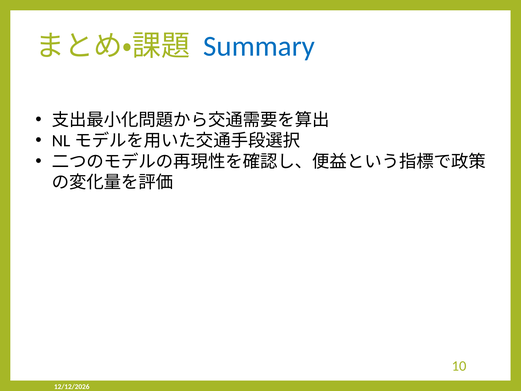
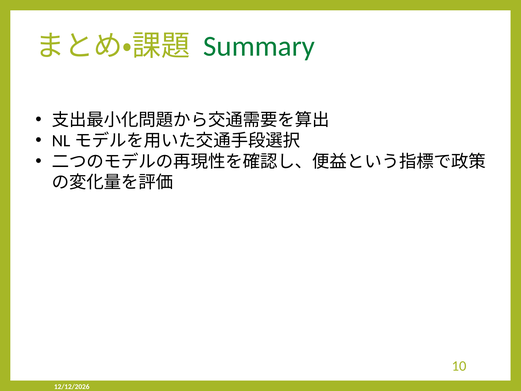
Summary colour: blue -> green (259, 46)
